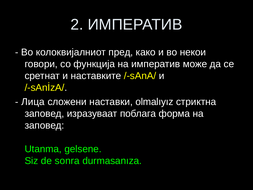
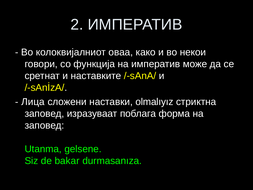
пред: пред -> оваа (121, 52)
sonra: sonra -> bakar (67, 161)
